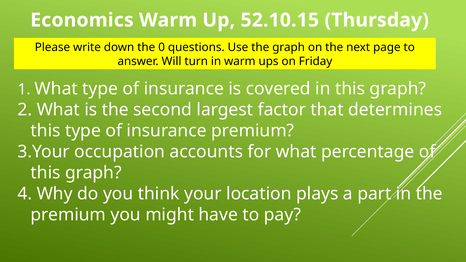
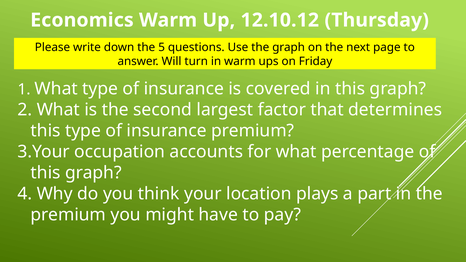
52.10.15: 52.10.15 -> 12.10.12 (280, 20)
0: 0 -> 5 (162, 47)
